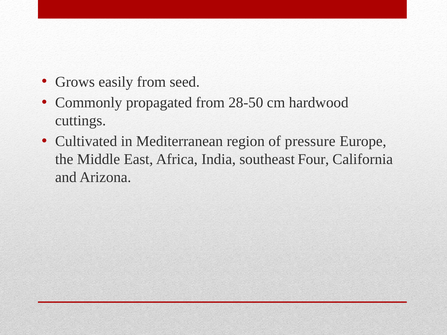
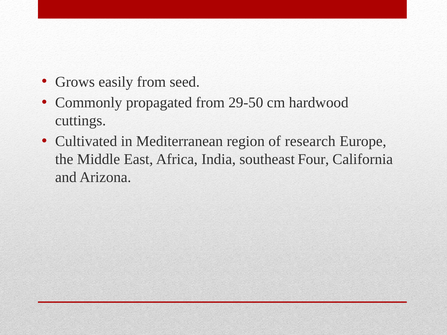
28-50: 28-50 -> 29-50 (246, 103)
pressure: pressure -> research (310, 141)
